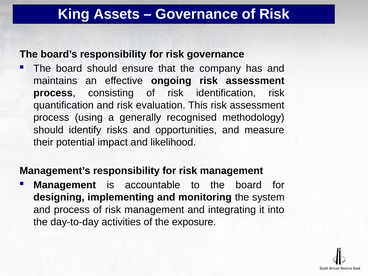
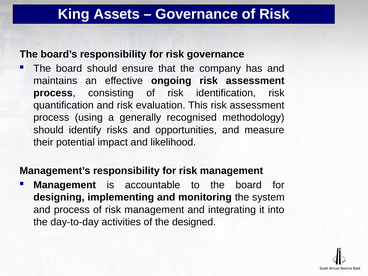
exposure: exposure -> designed (194, 222)
